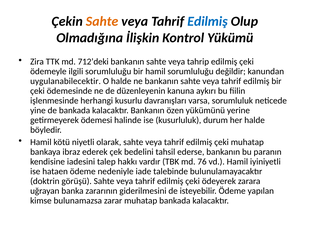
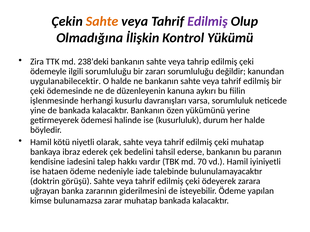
Edilmiş colour: blue -> purple (208, 21)
712’deki: 712’deki -> 238’deki (93, 62)
bir hamil: hamil -> zararı (155, 72)
76: 76 -> 70 (202, 162)
